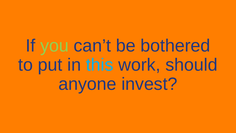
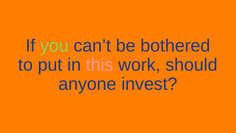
this colour: light blue -> pink (100, 65)
